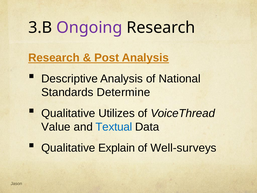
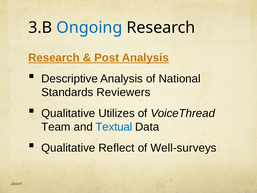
Ongoing colour: purple -> blue (89, 27)
Determine: Determine -> Reviewers (123, 92)
Value: Value -> Team (56, 127)
Explain: Explain -> Reflect (116, 148)
